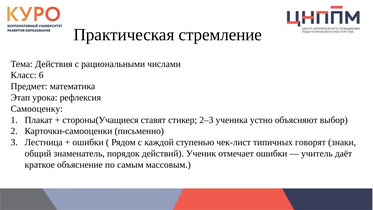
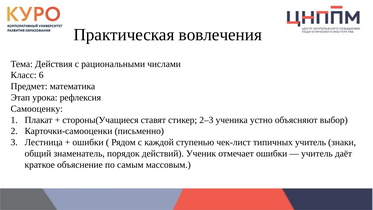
стремление: стремление -> вовлечения (220, 35)
типичных говорят: говорят -> учитель (311, 142)
